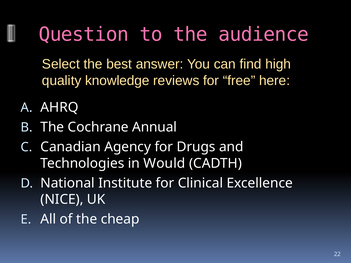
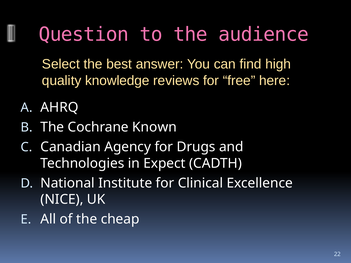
Annual: Annual -> Known (154, 127)
Would: Would -> Expect (164, 163)
